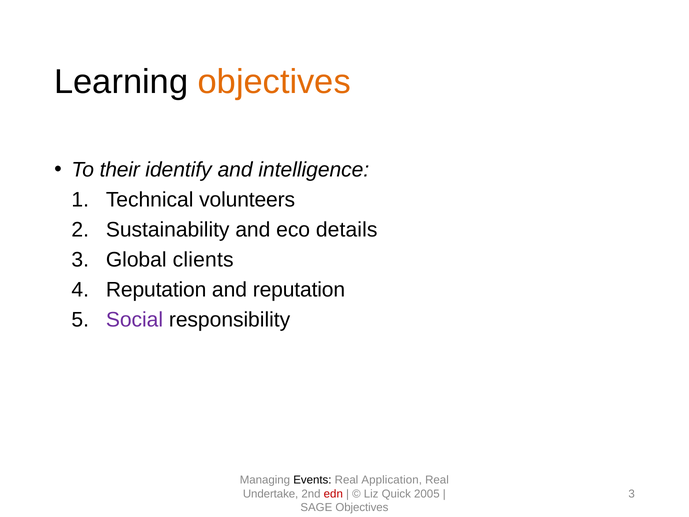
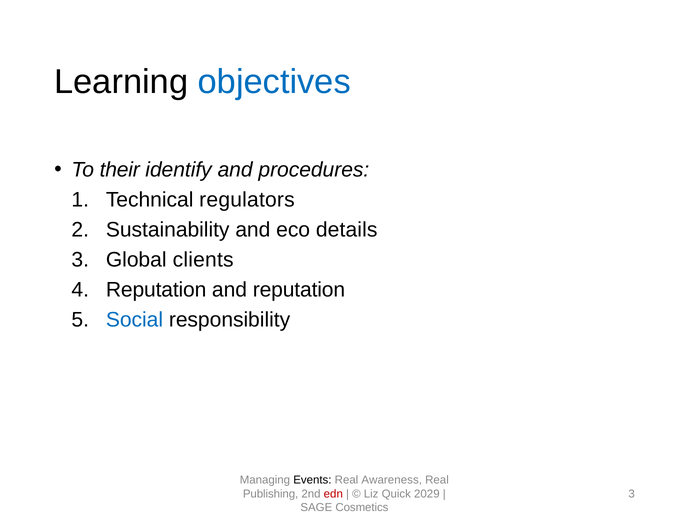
objectives colour: orange -> blue (274, 82)
intelligence: intelligence -> procedures (314, 170)
volunteers: volunteers -> regulators (247, 200)
Social colour: purple -> blue (135, 320)
Application: Application -> Awareness (392, 480)
Undertake: Undertake -> Publishing (271, 493)
2005: 2005 -> 2029 (427, 493)
SAGE Objectives: Objectives -> Cosmetics (362, 507)
